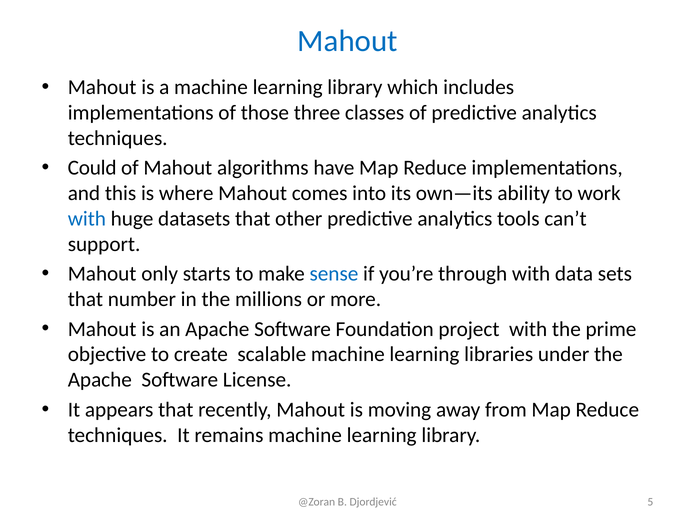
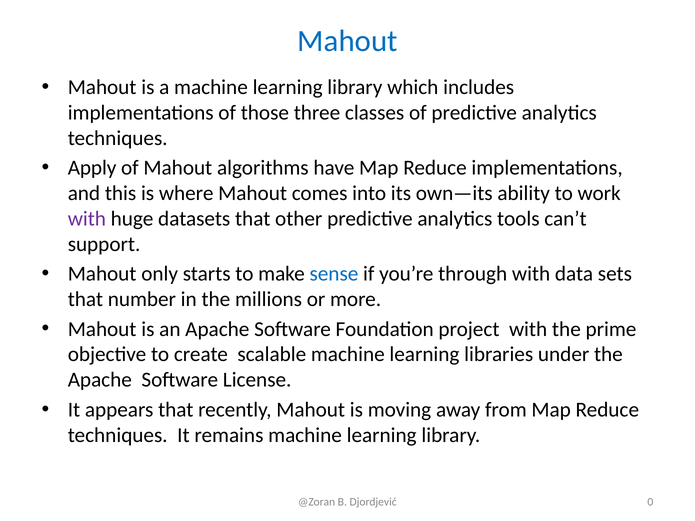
Could: Could -> Apply (92, 168)
with colour: blue -> purple (87, 219)
5: 5 -> 0 (650, 502)
